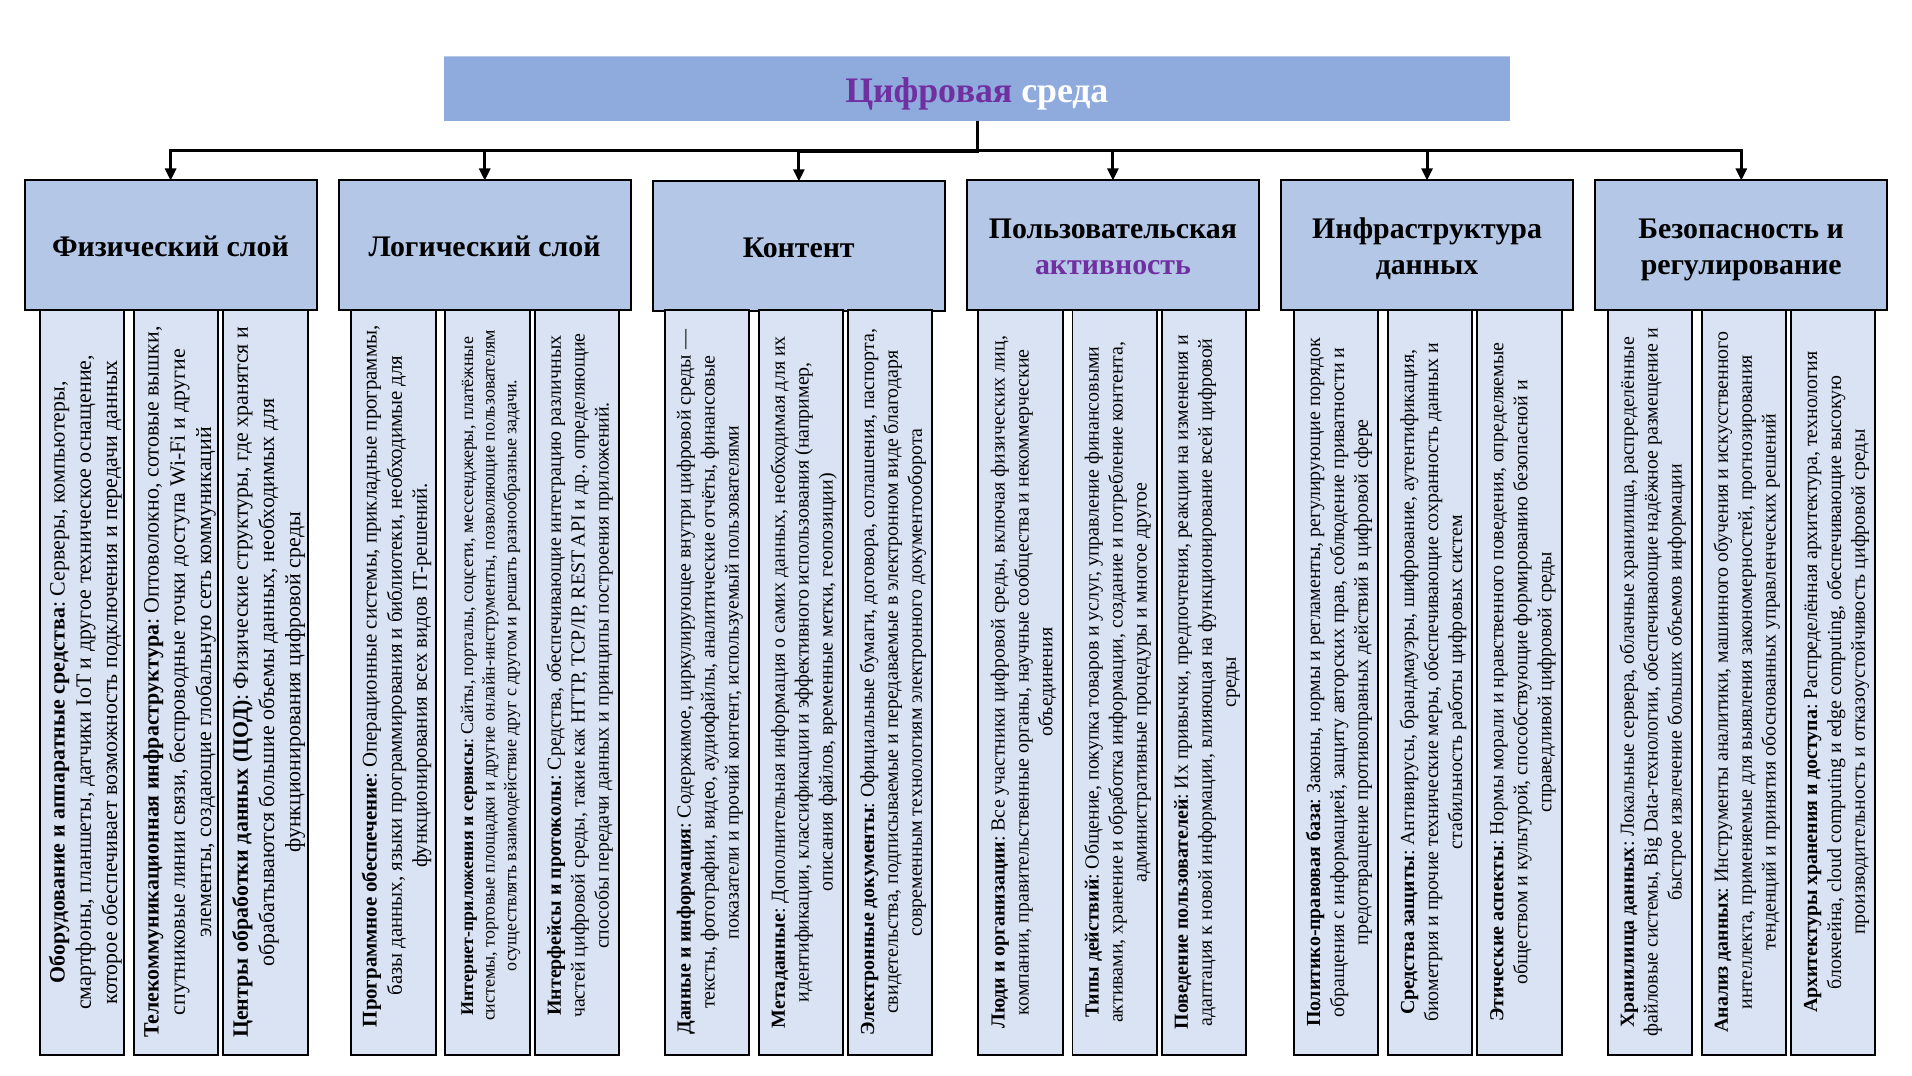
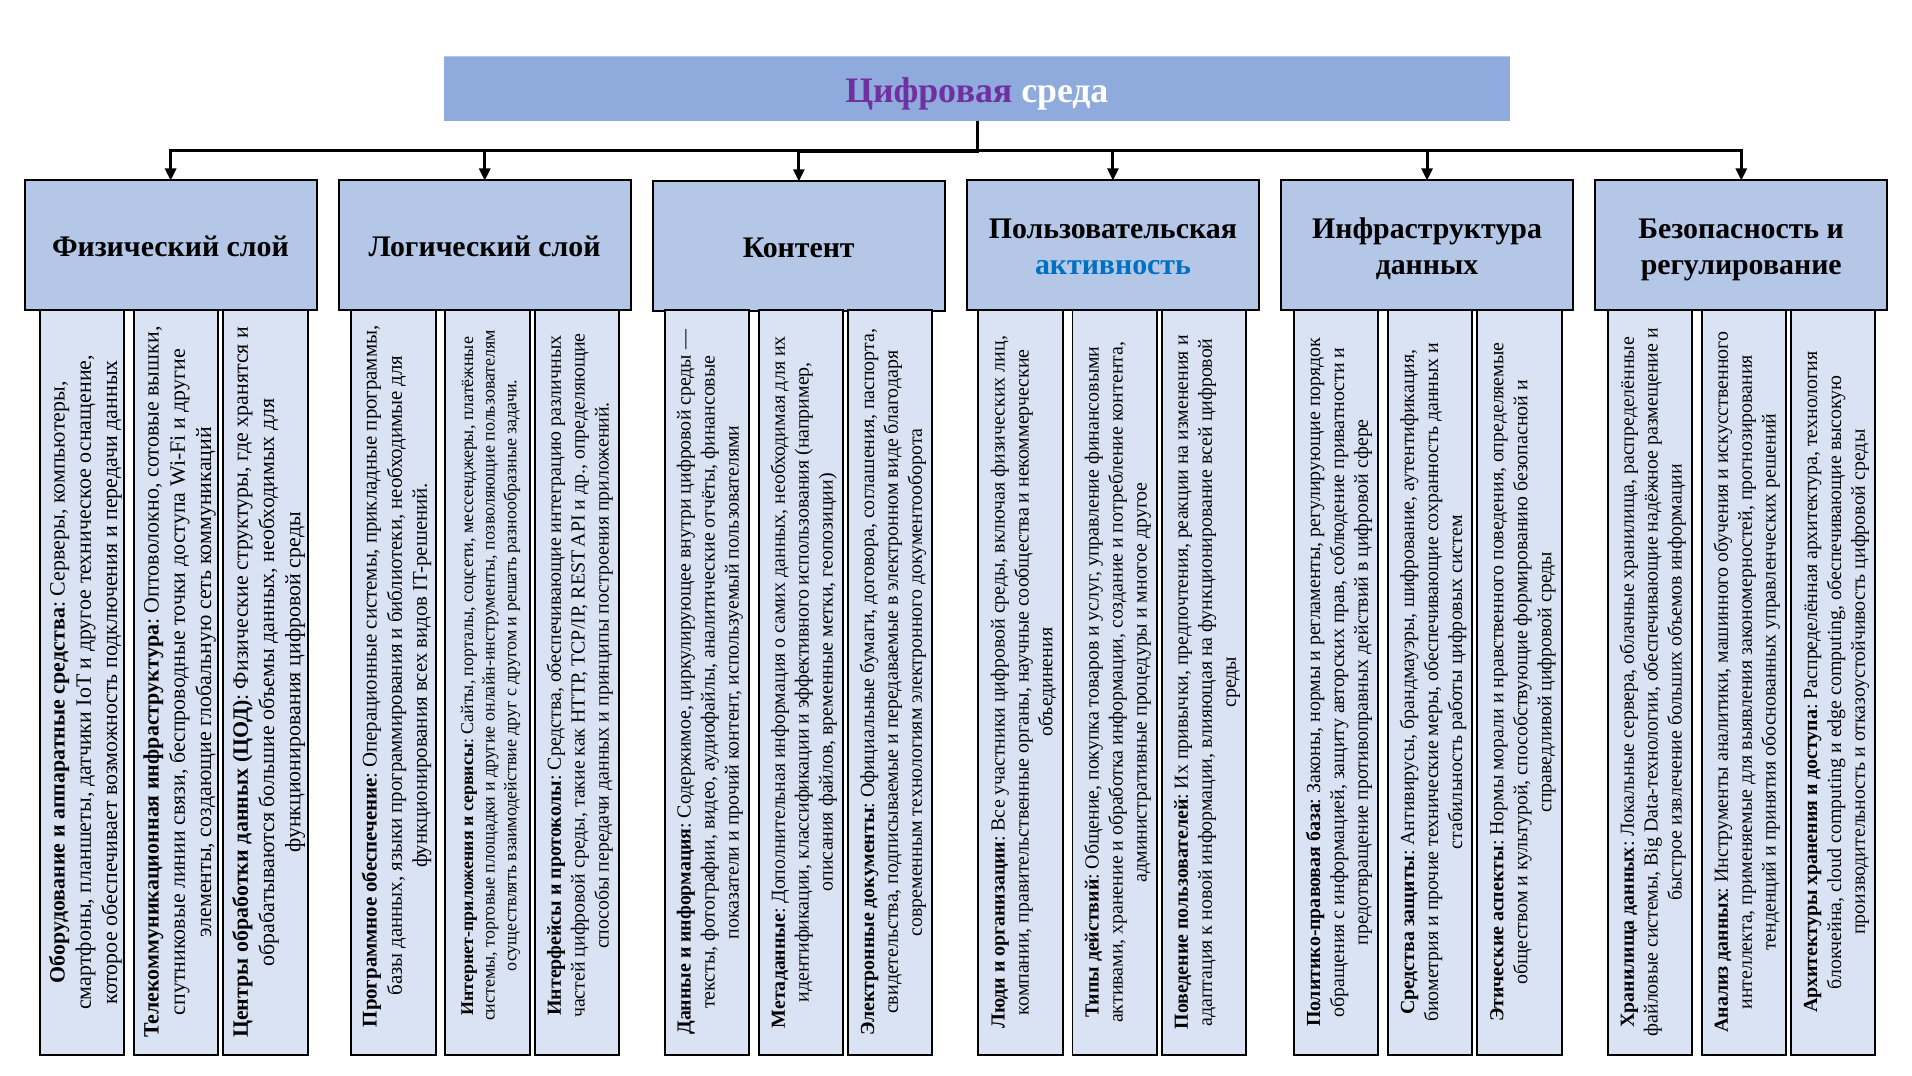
активность colour: purple -> blue (1113, 265)
